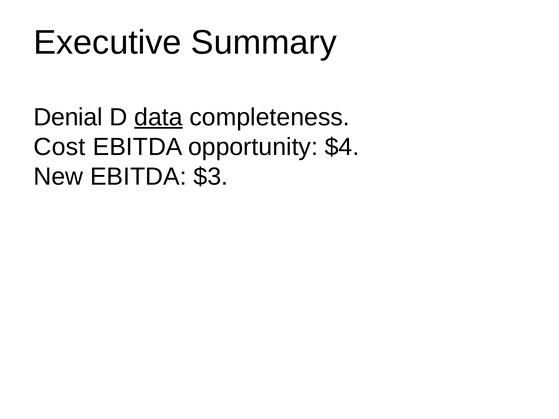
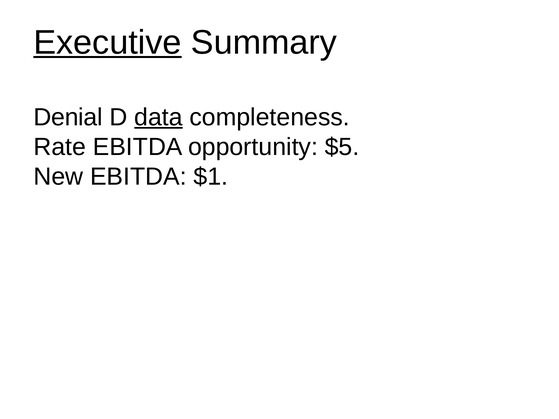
Executive underline: none -> present (107, 42)
Cost: Cost -> Rate (60, 147)
$4: $4 -> $5 (342, 147)
$3: $3 -> $1 (211, 177)
